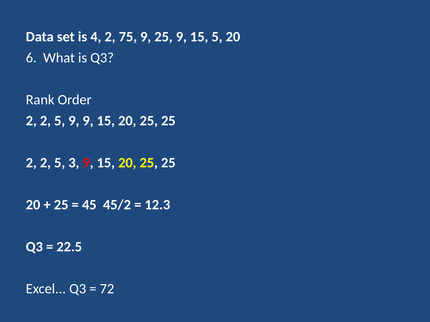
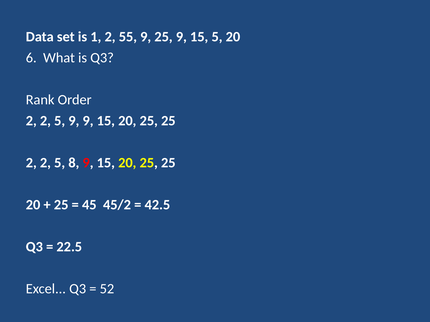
4: 4 -> 1 (96, 37)
75: 75 -> 55 (128, 37)
3: 3 -> 8 (74, 163)
12.3: 12.3 -> 42.5 (157, 205)
72: 72 -> 52 (107, 289)
